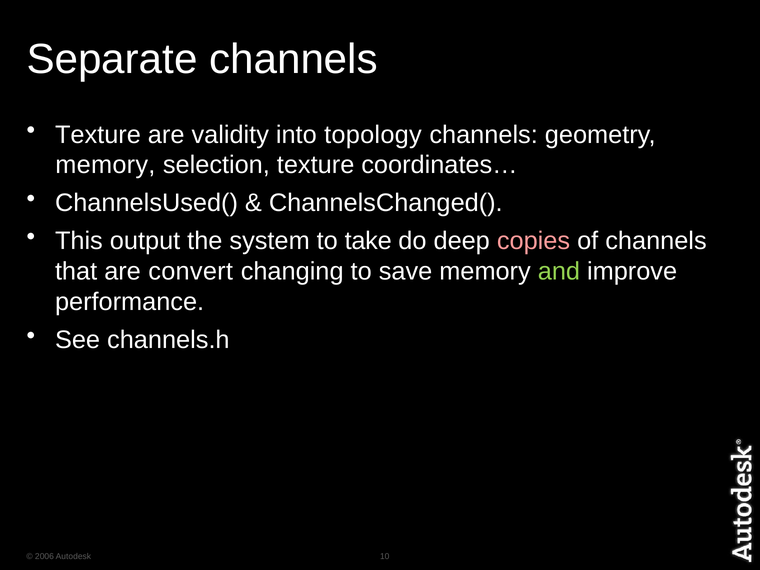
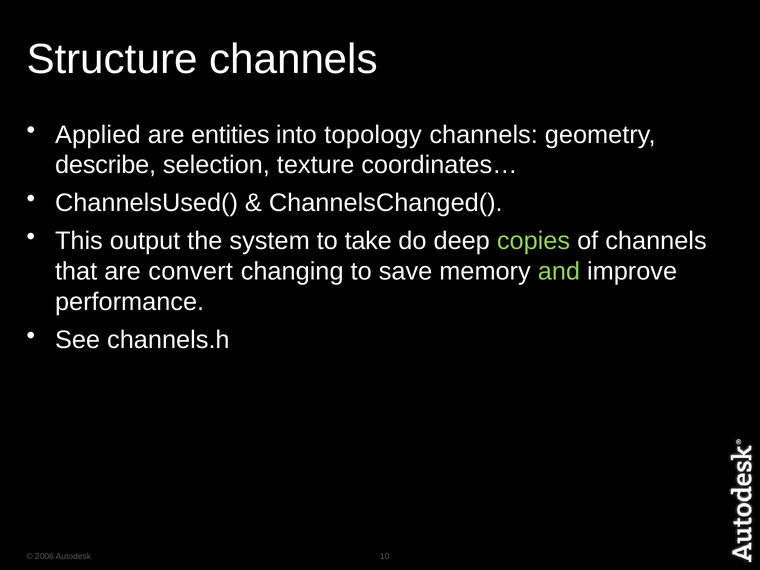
Separate: Separate -> Structure (112, 59)
Texture: Texture -> Applied (98, 135)
validity: validity -> entities (230, 135)
memory: memory -> describe (106, 165)
copies colour: pink -> light green (533, 241)
